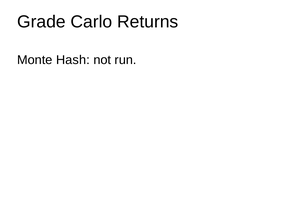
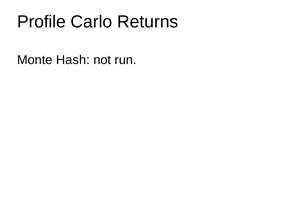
Grade: Grade -> Profile (41, 22)
